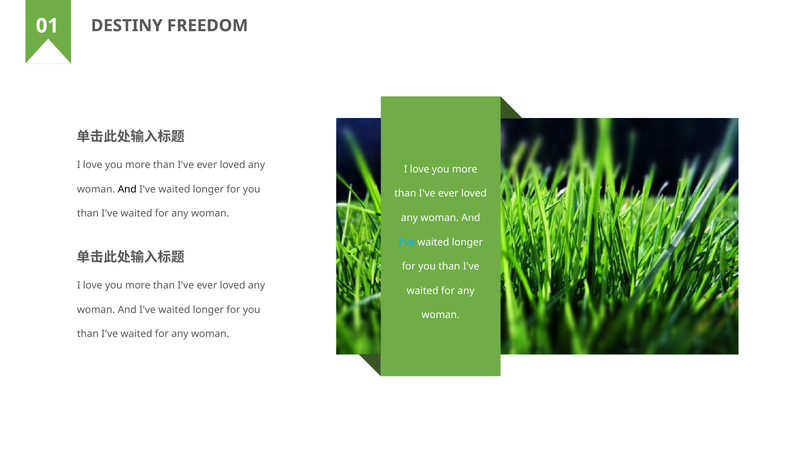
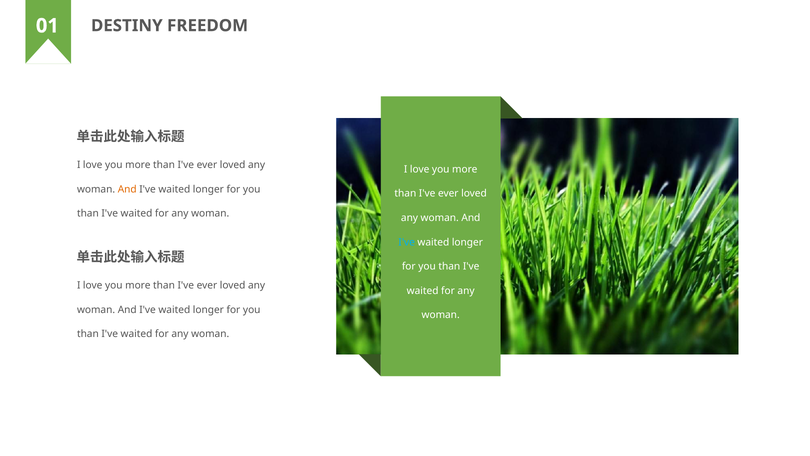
And colour: black -> orange (127, 189)
